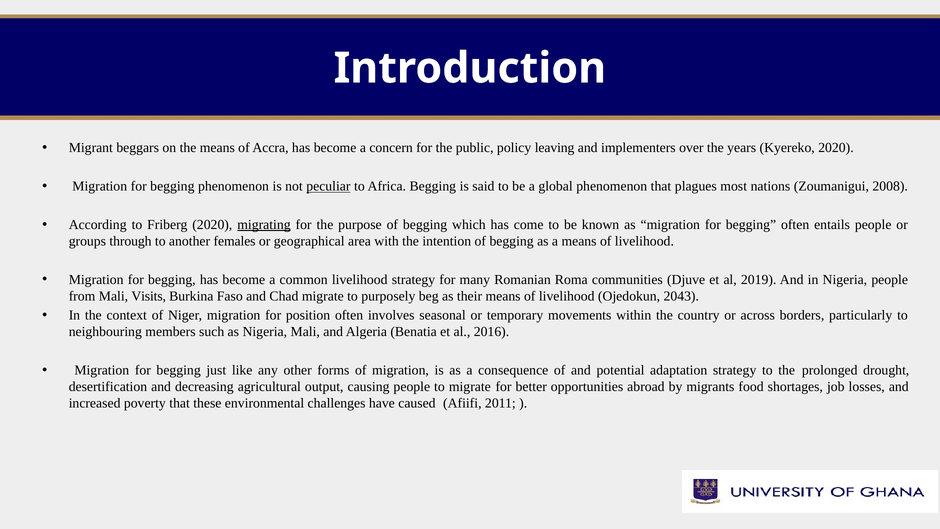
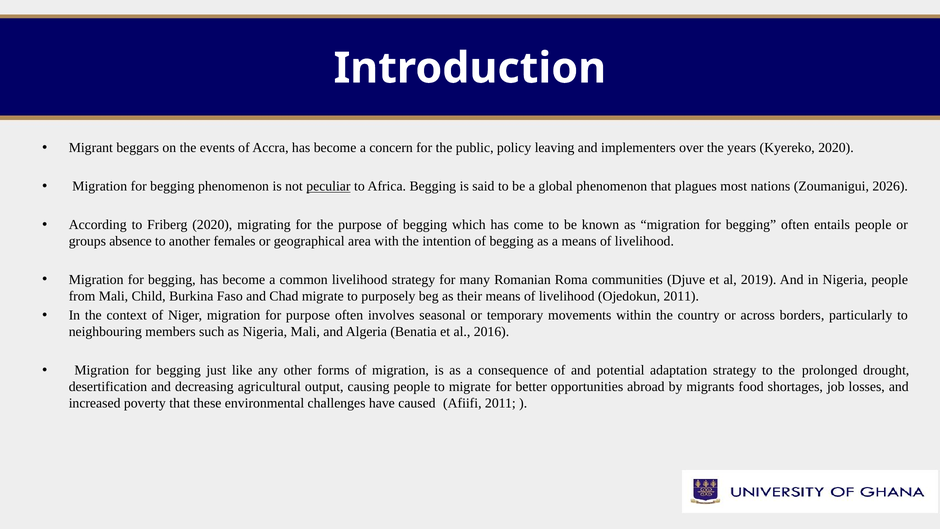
the means: means -> events (217, 148)
2008: 2008 -> 2026 (890, 186)
migrating underline: present -> none (264, 225)
through: through -> absence (131, 241)
Visits: Visits -> Child (149, 296)
Ojedokun 2043: 2043 -> 2011 (681, 296)
for position: position -> purpose (308, 315)
